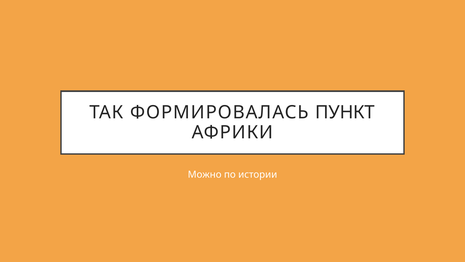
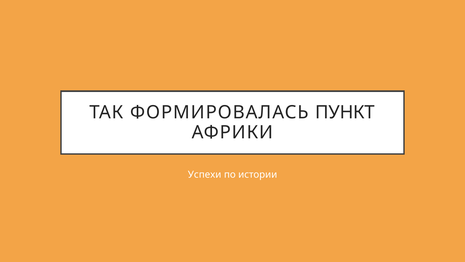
Можно: Можно -> Успехи (205, 174)
